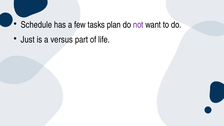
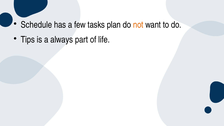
not colour: purple -> orange (138, 25)
Just: Just -> Tips (28, 40)
versus: versus -> always (62, 40)
